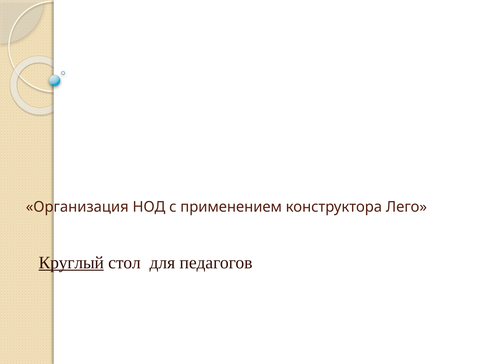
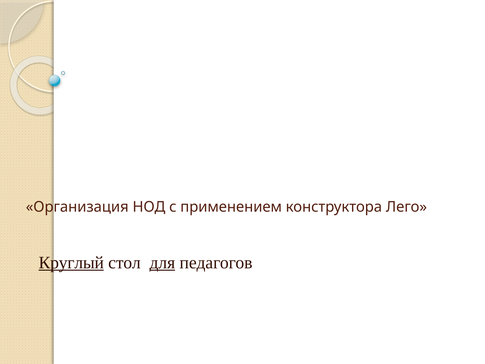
для underline: none -> present (162, 262)
